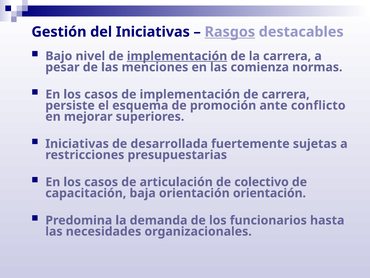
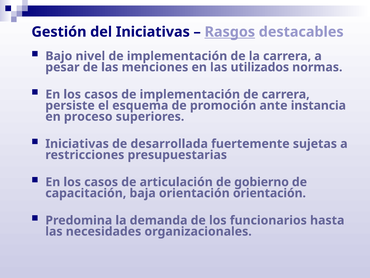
implementación underline: present -> none (177, 56)
comienza: comienza -> utilizados (260, 67)
conflicto: conflicto -> instancia (318, 105)
mejorar: mejorar -> proceso (88, 116)
colectivo: colectivo -> gobierno (262, 182)
